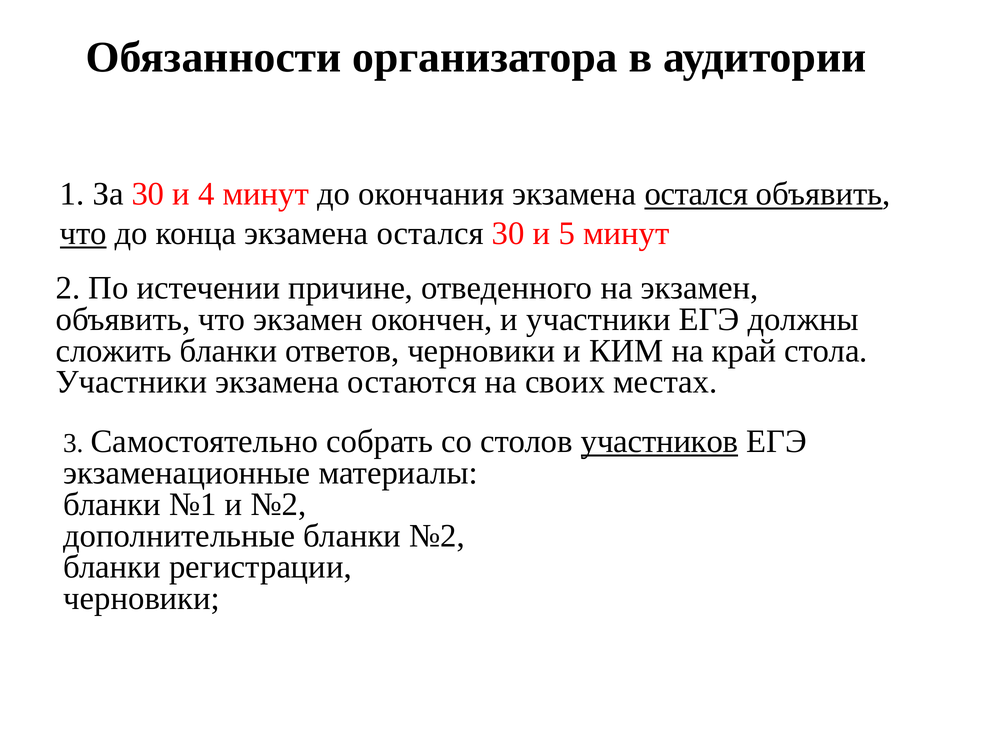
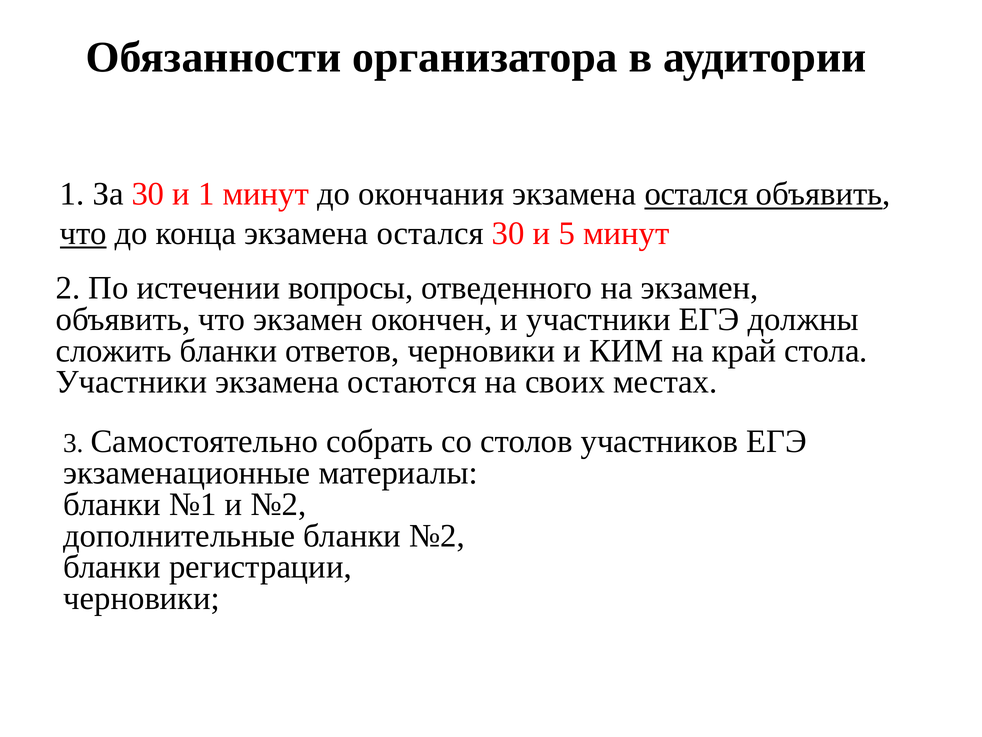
и 4: 4 -> 1 (206, 194)
причине: причине -> вопросы (351, 288)
участников underline: present -> none (660, 441)
